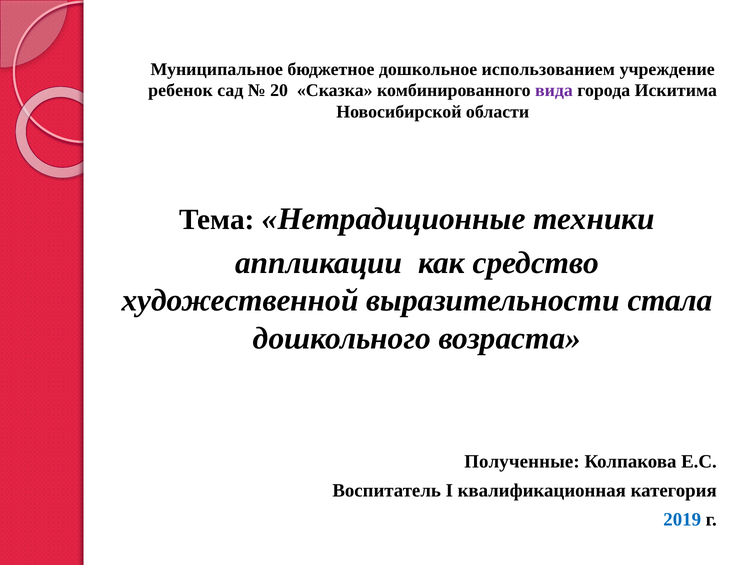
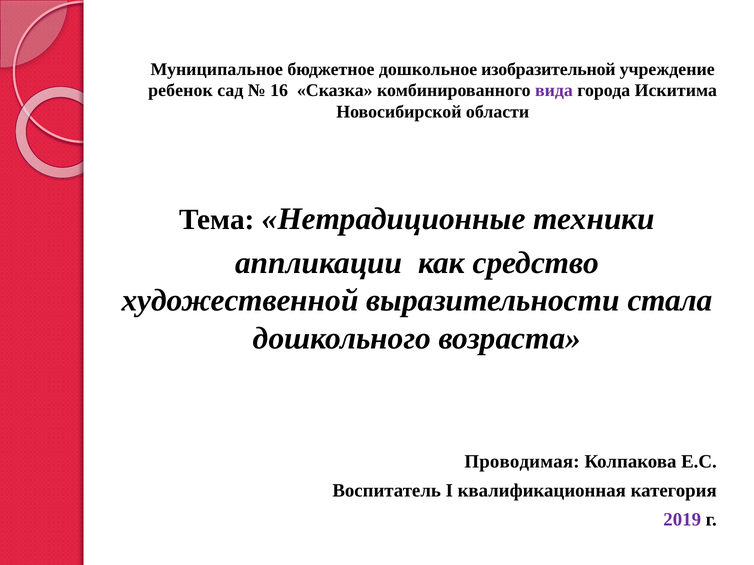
использованием: использованием -> изобразительной (548, 69)
20: 20 -> 16 (279, 91)
Полученные: Полученные -> Проводимая (522, 462)
2019 colour: blue -> purple (682, 520)
